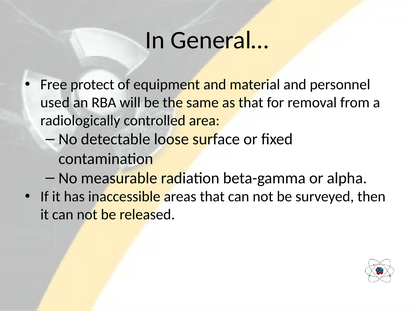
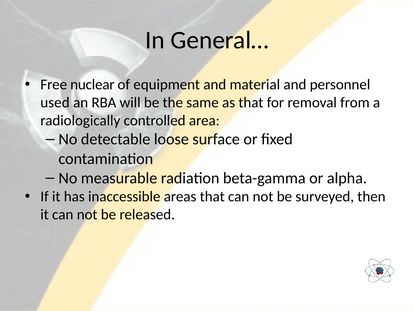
protect: protect -> nuclear (92, 85)
